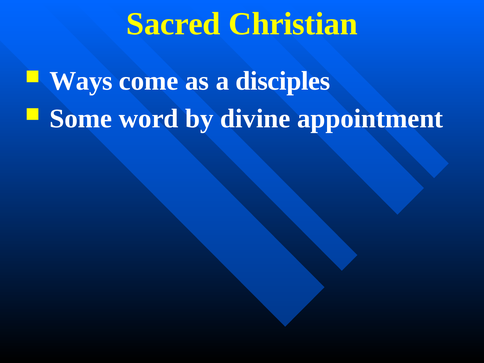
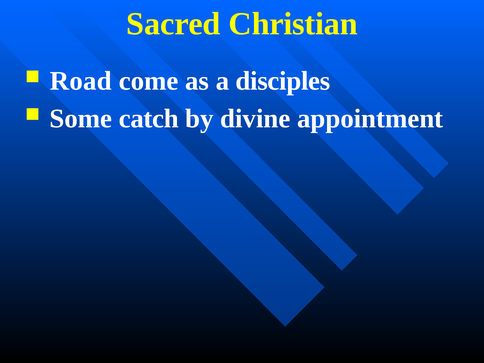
Ways: Ways -> Road (81, 81)
word: word -> catch (149, 119)
